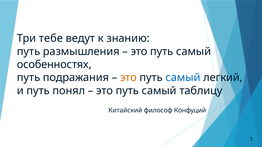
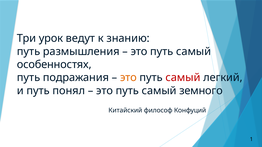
тебе: тебе -> урок (51, 38)
самый colour: blue -> red (183, 78)
таблицу: таблицу -> земного (201, 91)
